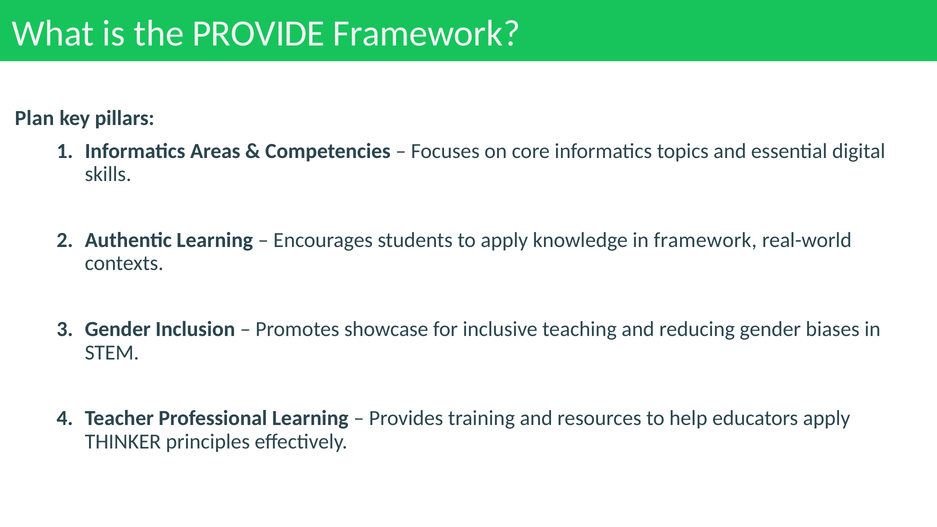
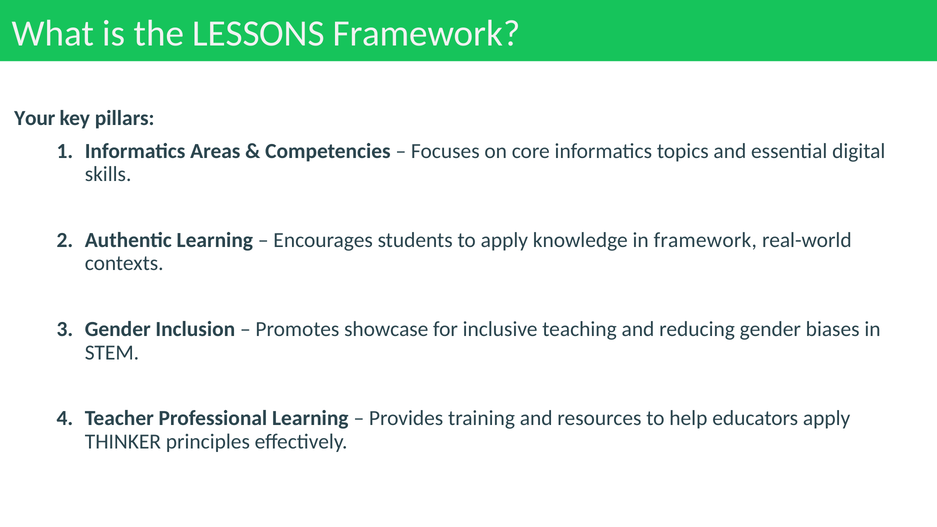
PROVIDE: PROVIDE -> LESSONS (259, 34)
Plan: Plan -> Your (35, 118)
